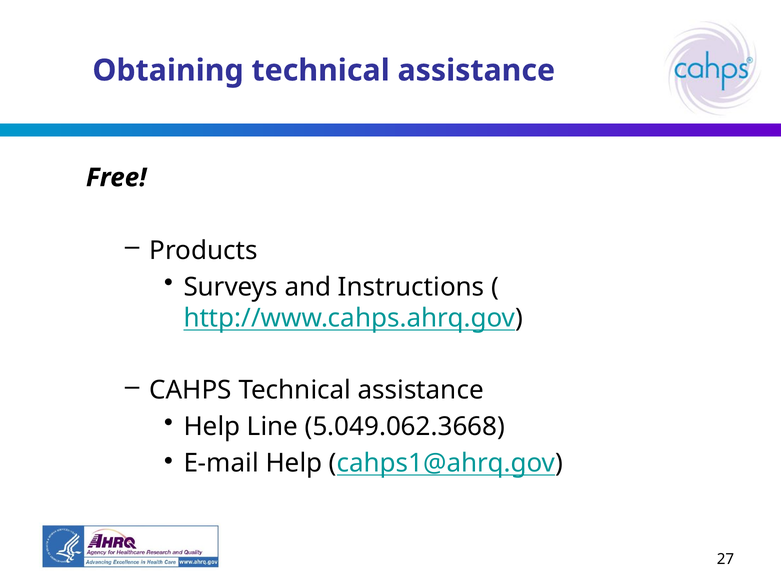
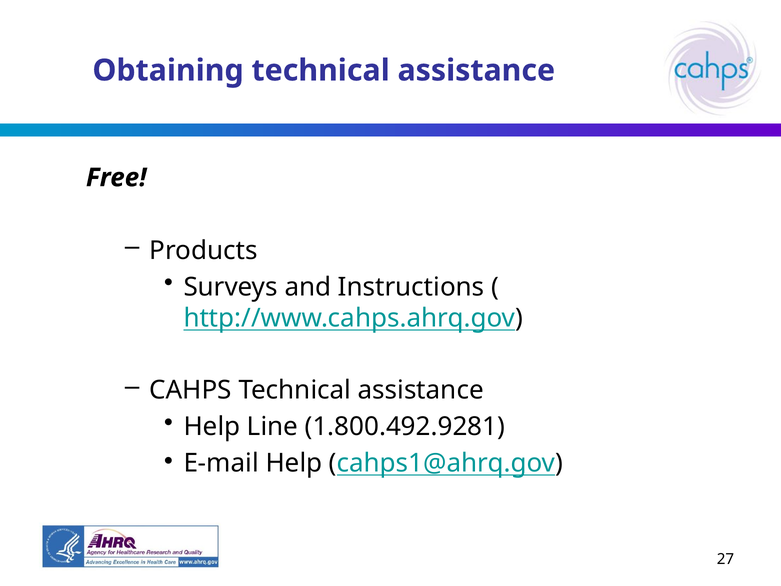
5.049.062.3668: 5.049.062.3668 -> 1.800.492.9281 (405, 427)
